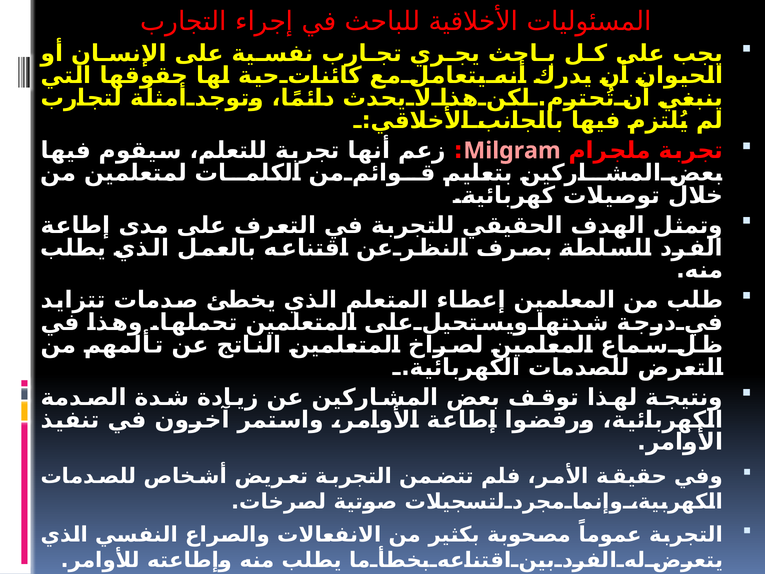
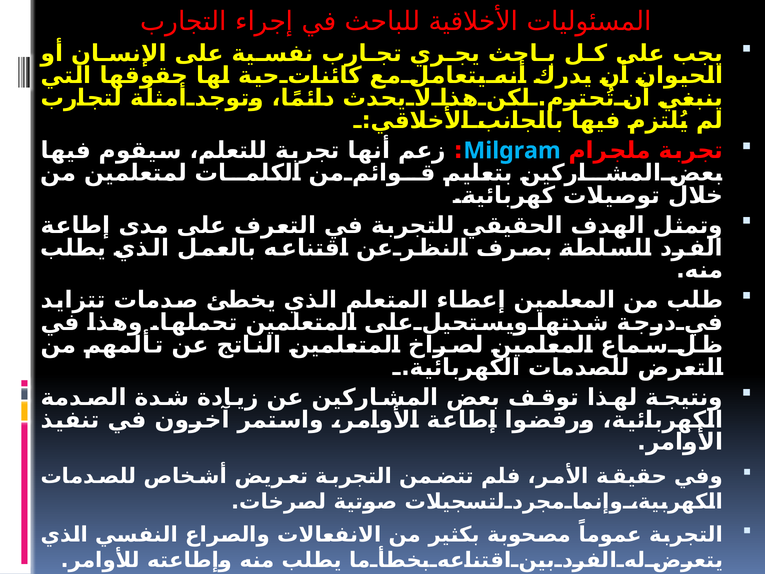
Milgram colour: pink -> light blue (512, 150)
